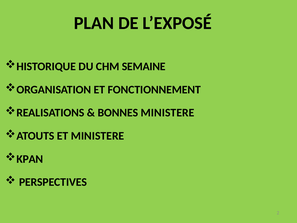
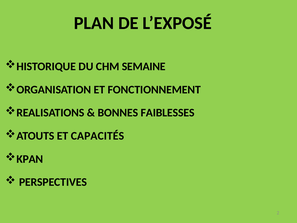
BONNES MINISTERE: MINISTERE -> FAIBLESSES (168, 113)
ET MINISTERE: MINISTERE -> CAPACITÉS (98, 136)
